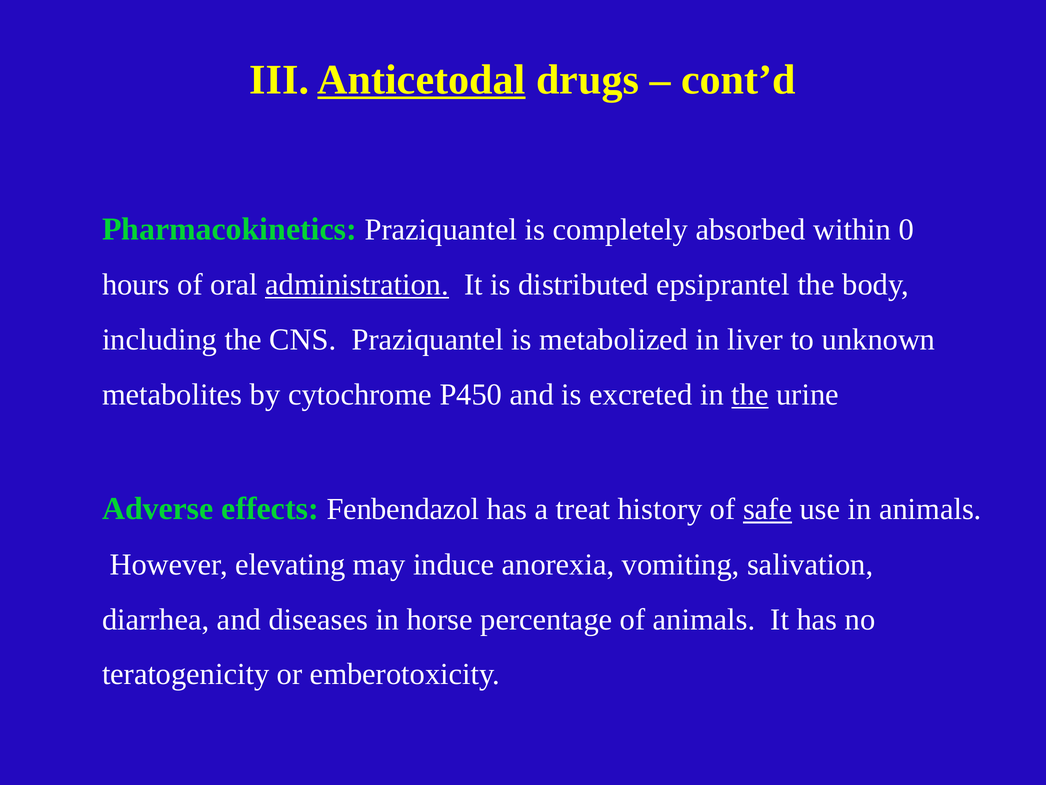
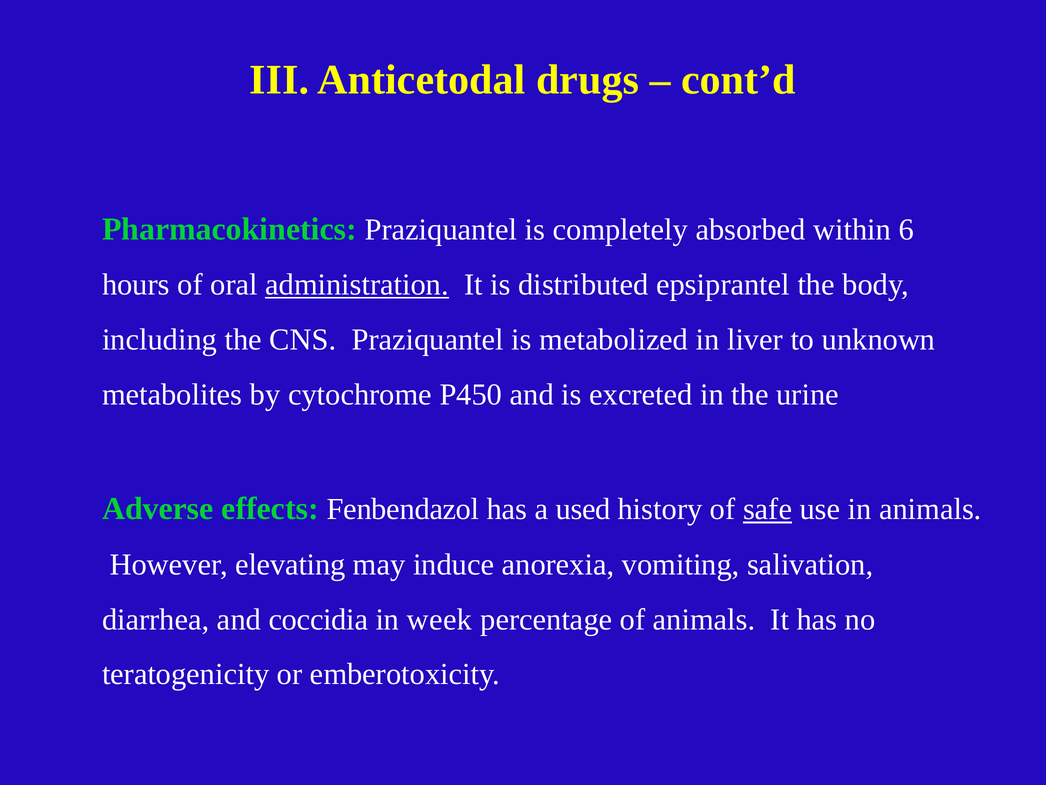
Anticetodal underline: present -> none (421, 80)
0: 0 -> 6 (906, 229)
the underline: present -> none (750, 394)
treat: treat -> used (583, 509)
diseases: diseases -> coccidia (318, 619)
horse: horse -> week (440, 619)
